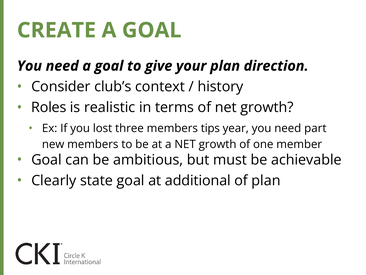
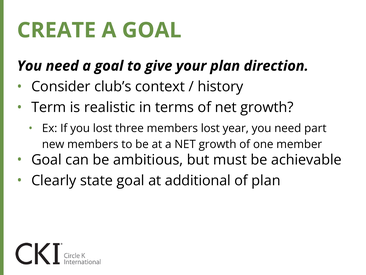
Roles: Roles -> Term (49, 107)
members tips: tips -> lost (210, 128)
